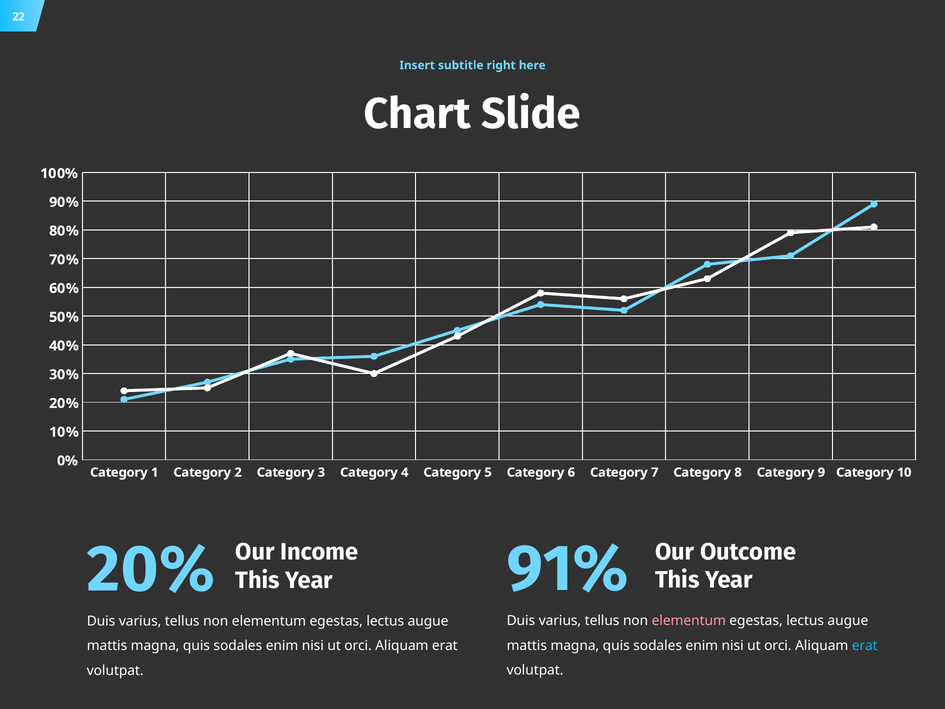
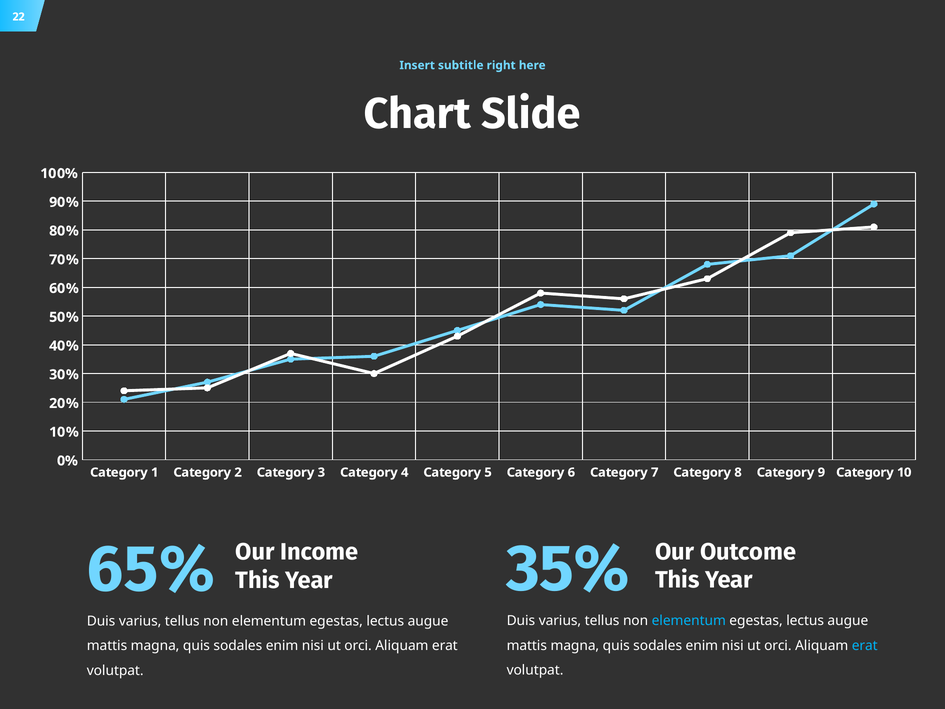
91%: 91% -> 35% (568, 569)
20%: 20% -> 65% (151, 569)
elementum colour: pink -> light blue (689, 621)
